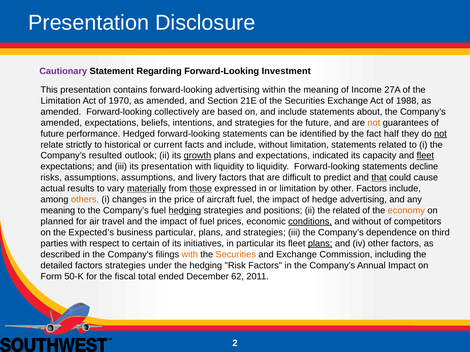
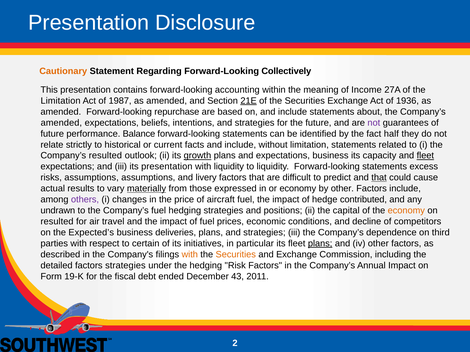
Cautionary colour: purple -> orange (63, 71)
Investment: Investment -> Collectively (286, 71)
forward-looking advertising: advertising -> accounting (237, 90)
1970: 1970 -> 1987 (120, 101)
21E underline: none -> present (249, 101)
1988: 1988 -> 1936 (407, 101)
collectively: collectively -> repurchase (177, 112)
not colour: orange -> purple (374, 123)
Hedged: Hedged -> Balance (139, 134)
not underline: present -> none (440, 134)
expectations indicated: indicated -> business (330, 156)
decline: decline -> excess (424, 167)
those underline: present -> none (201, 189)
or limitation: limitation -> economy (298, 189)
others colour: orange -> purple (85, 200)
hedge advertising: advertising -> contributed (363, 200)
meaning: meaning -> undrawn (58, 211)
hedging underline: present -> none (185, 211)
the related: related -> capital (346, 211)
planned: planned -> resulted (57, 222)
conditions underline: present -> none (310, 222)
and without: without -> decline (367, 222)
business particular: particular -> deliveries (176, 233)
50-K: 50-K -> 19-K (74, 277)
total: total -> debt (147, 277)
62: 62 -> 43 (238, 277)
